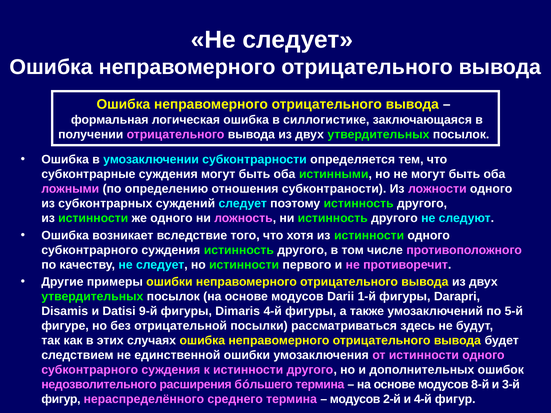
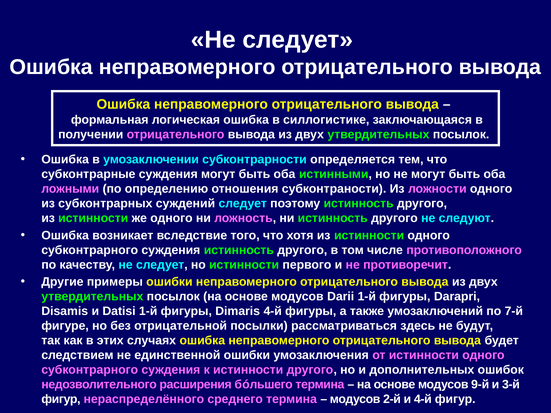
Datisi 9-й: 9-й -> 1-й (148, 311)
5-й: 5-й -> 7-й (514, 311)
8-й: 8-й -> 9-й (480, 385)
